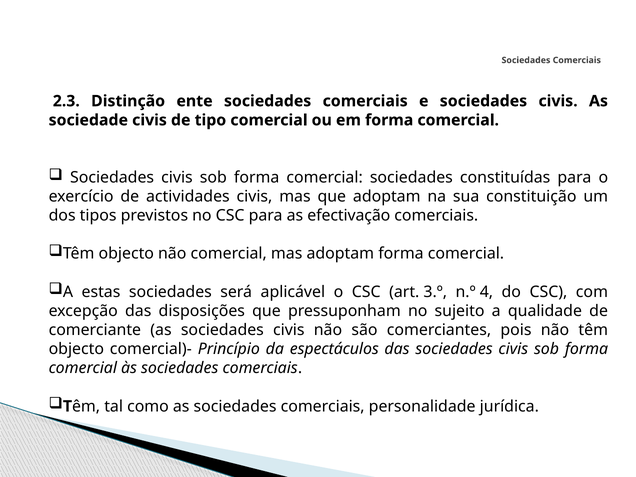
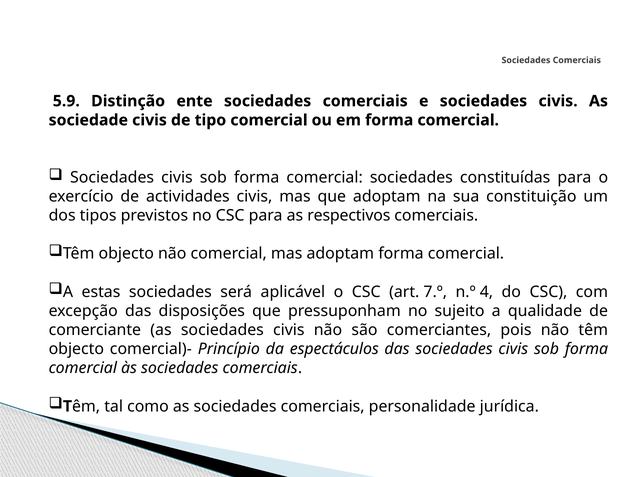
2.3: 2.3 -> 5.9 (66, 101)
efectivação: efectivação -> respectivos (349, 216)
3.º: 3.º -> 7.º (435, 292)
